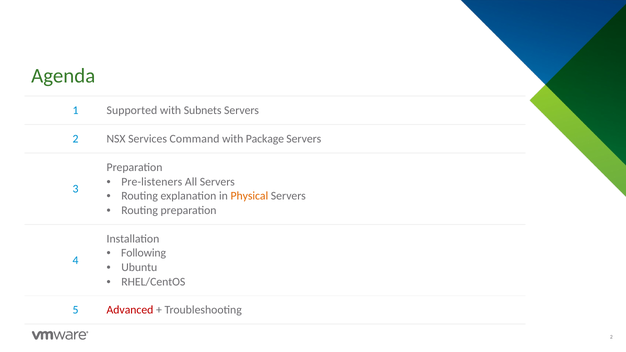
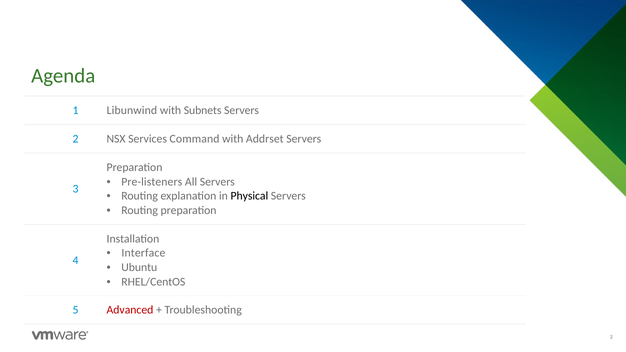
Supported: Supported -> Libunwind (132, 111)
Package: Package -> Addrset (265, 139)
Physical colour: orange -> black (249, 196)
Following: Following -> Interface (143, 253)
